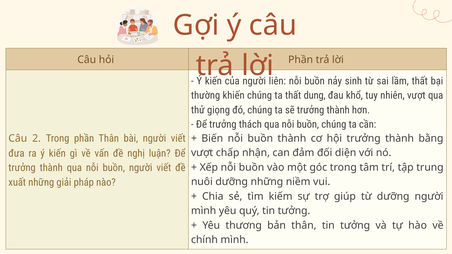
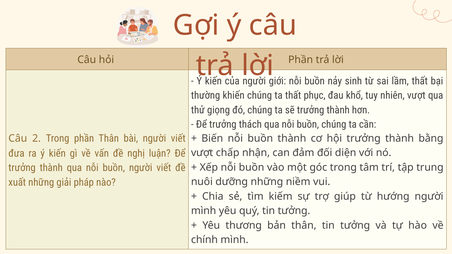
liên: liên -> giới (277, 81)
dung: dung -> phục (315, 96)
từ dưỡng: dưỡng -> hướng (393, 197)
